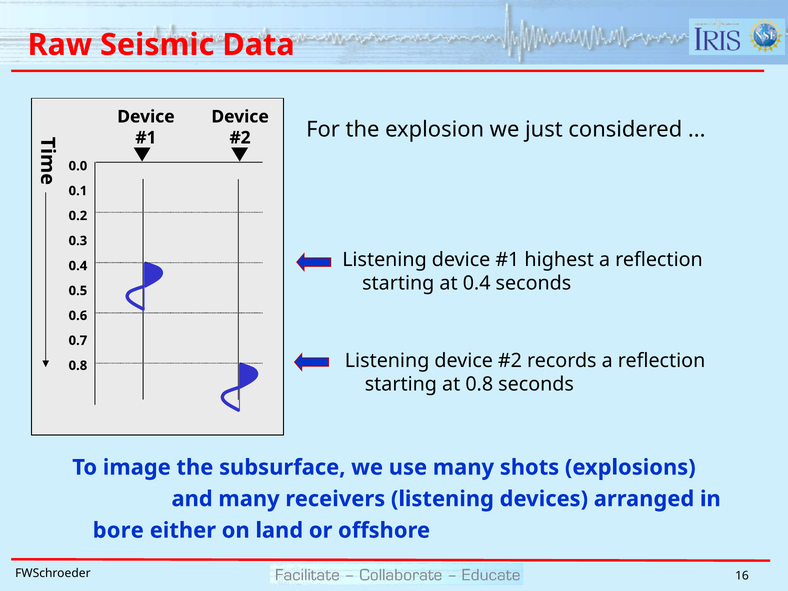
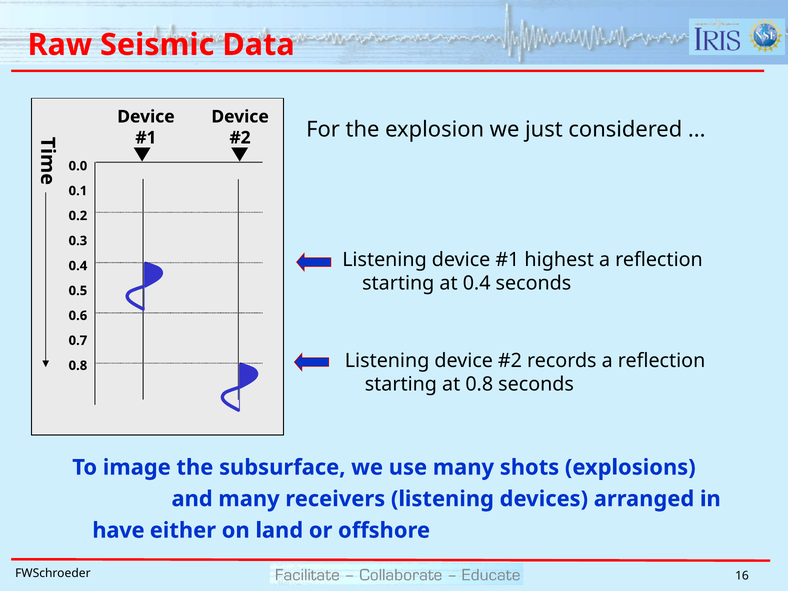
bore: bore -> have (118, 530)
